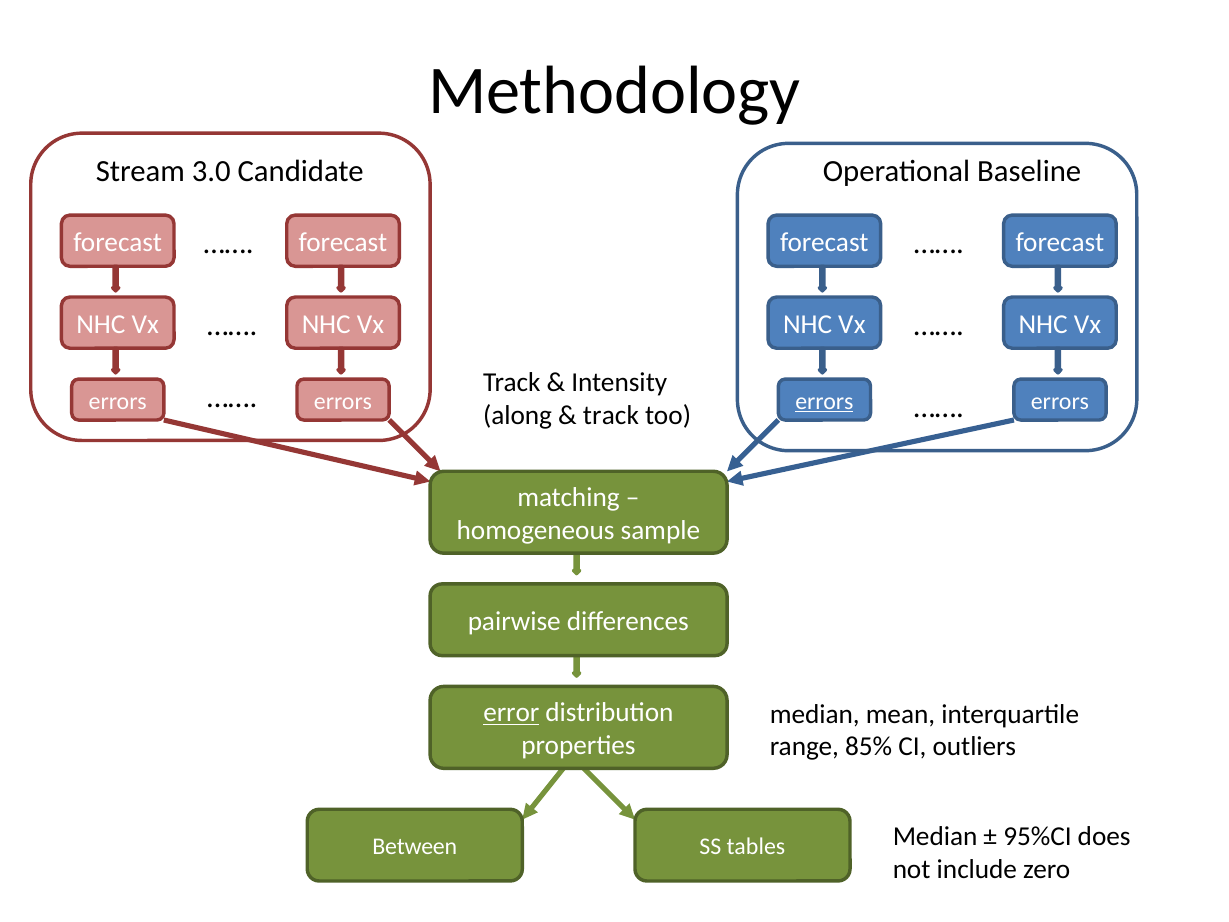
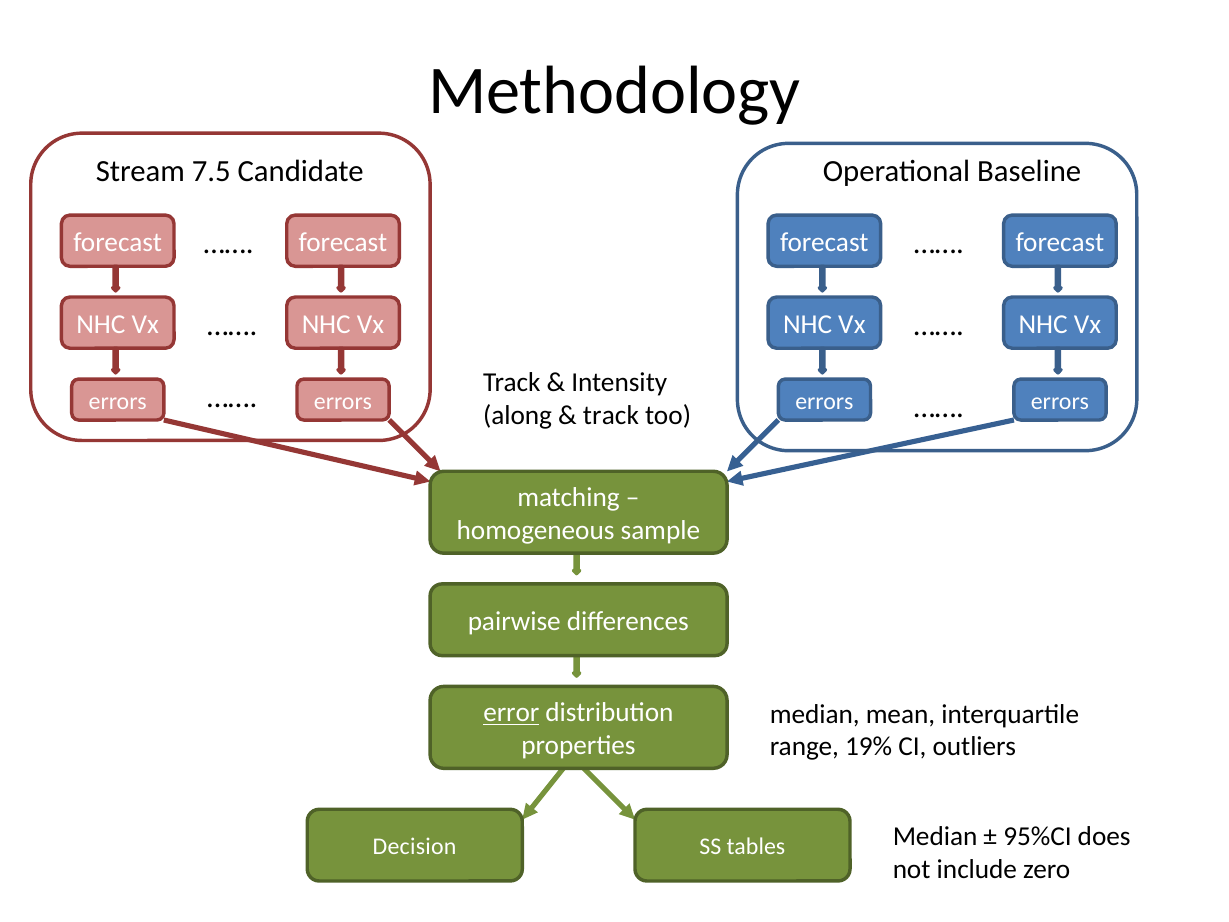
3.0: 3.0 -> 7.5 (211, 172)
errors underline: present -> none (824, 401)
85%: 85% -> 19% (869, 747)
Between: Between -> Decision (415, 847)
